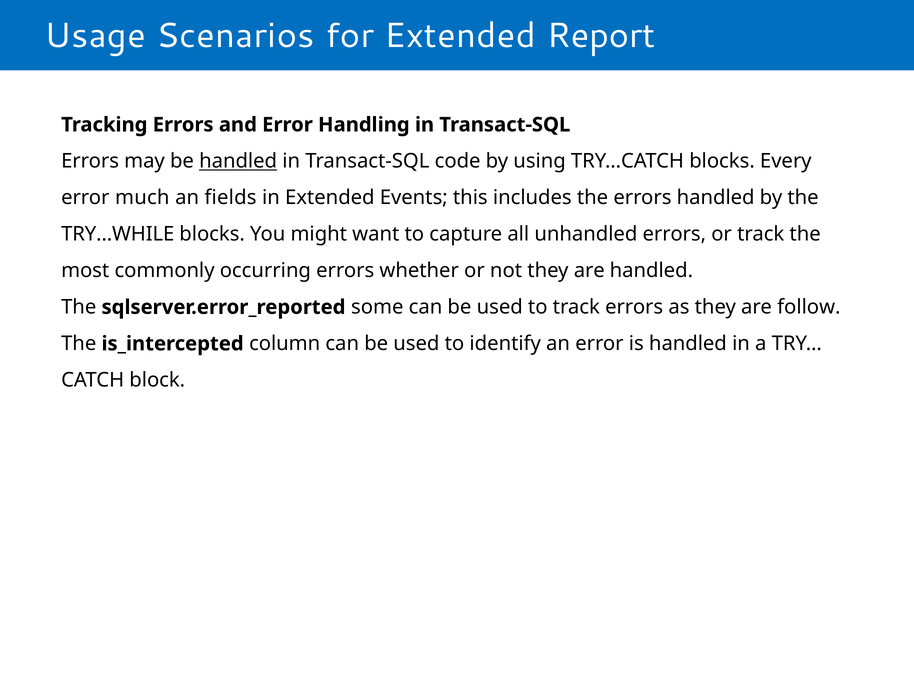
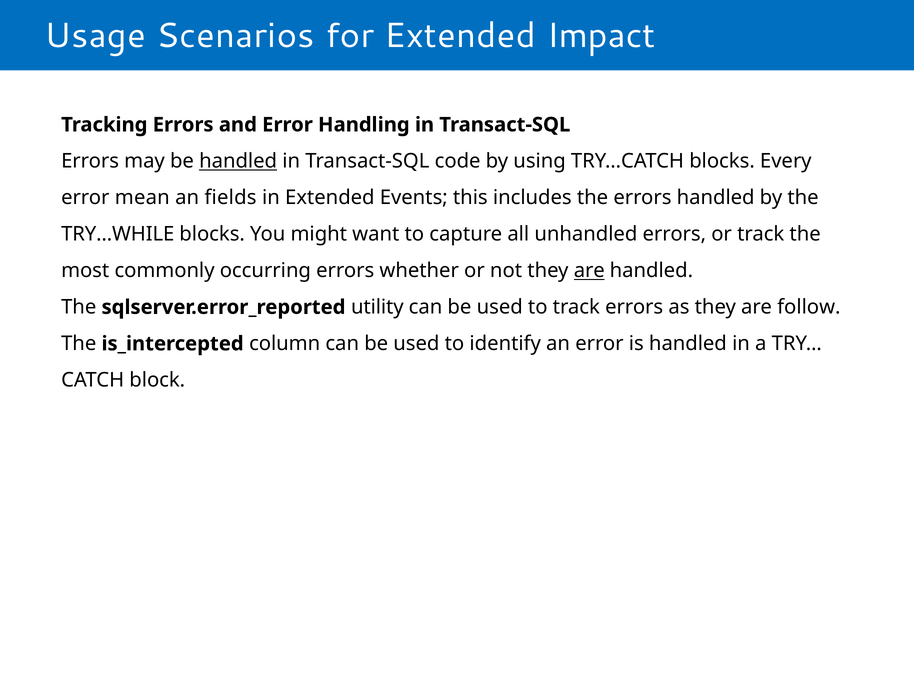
Report: Report -> Impact (601, 36)
much: much -> mean (142, 198)
are underline: none -> present (589, 271)
some: some -> utility (377, 307)
